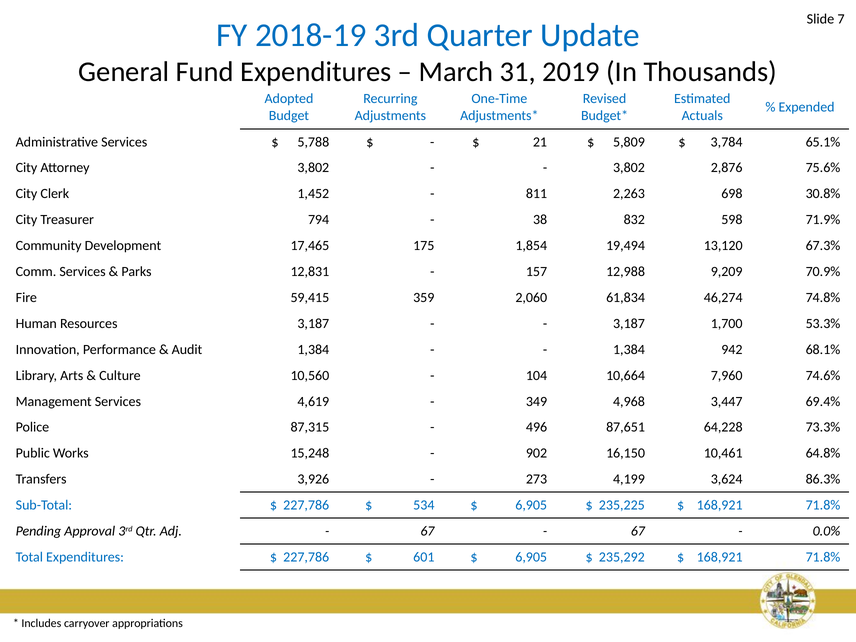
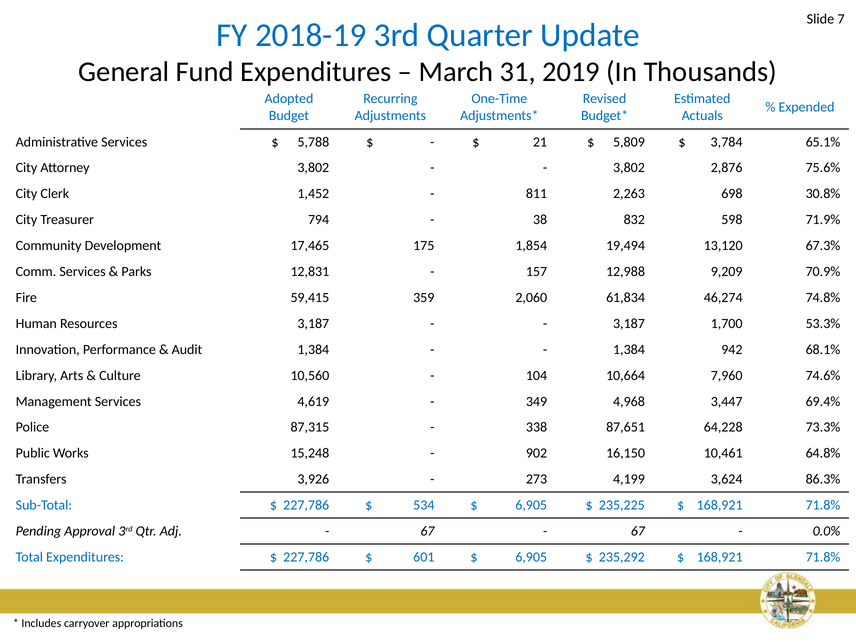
496: 496 -> 338 (537, 427)
